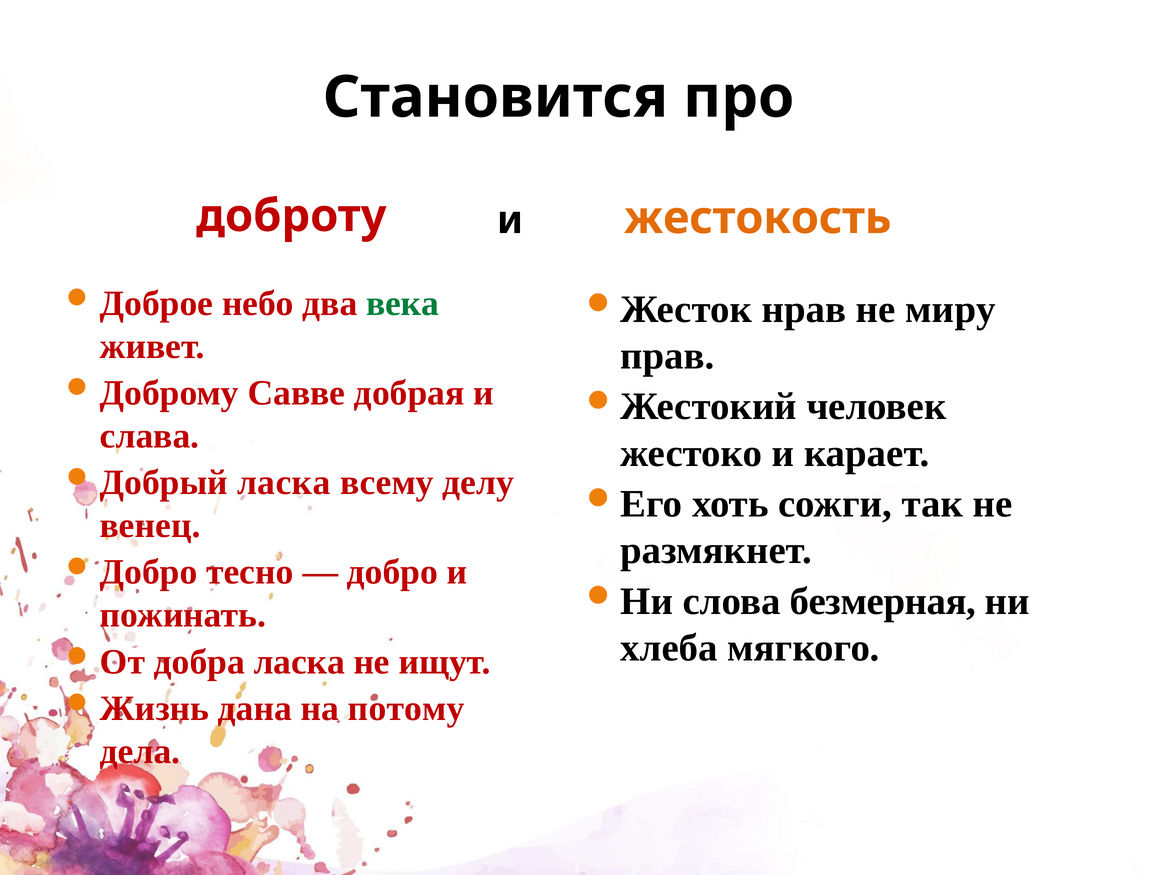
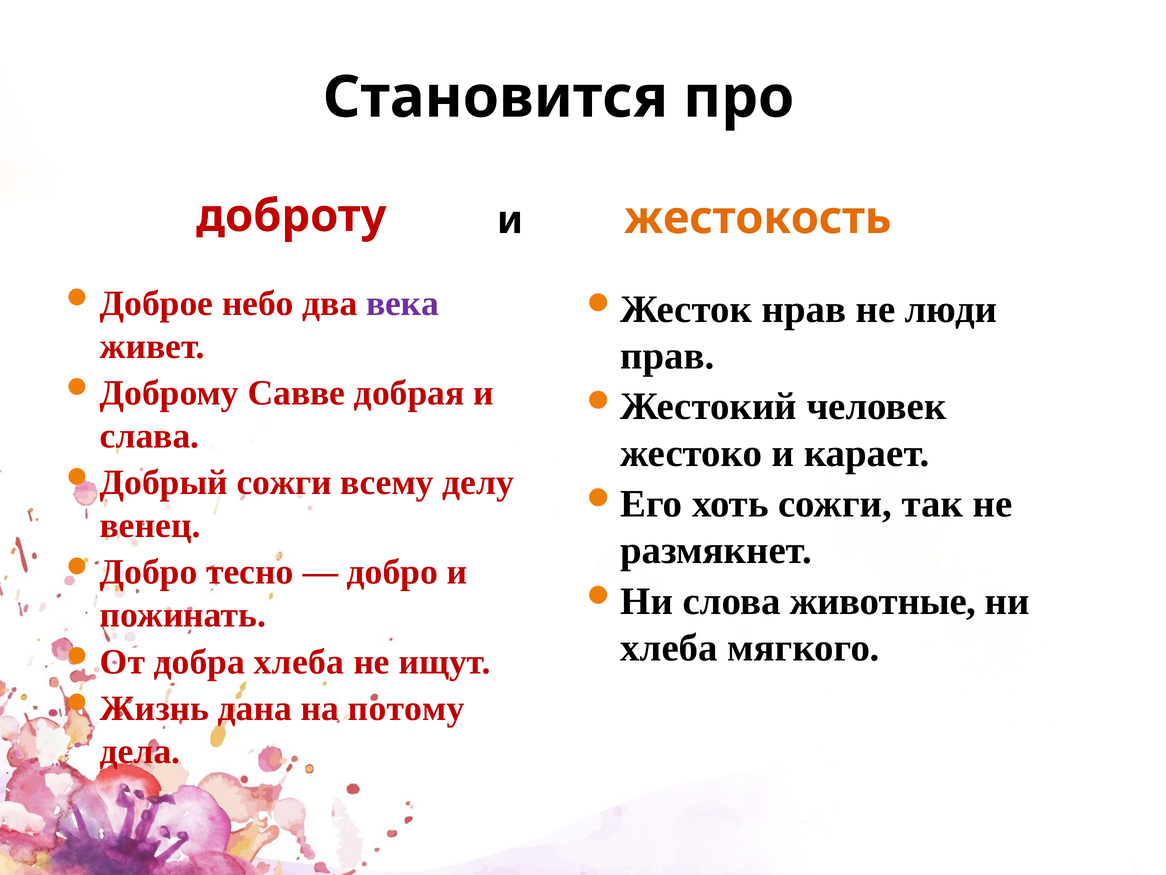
века colour: green -> purple (403, 303)
миру: миру -> люди (951, 309)
ласка: ласка -> сожги (284, 482)
безмерная: безмерная -> животные (883, 601)
добра ласка: ласка -> хлеба (299, 661)
